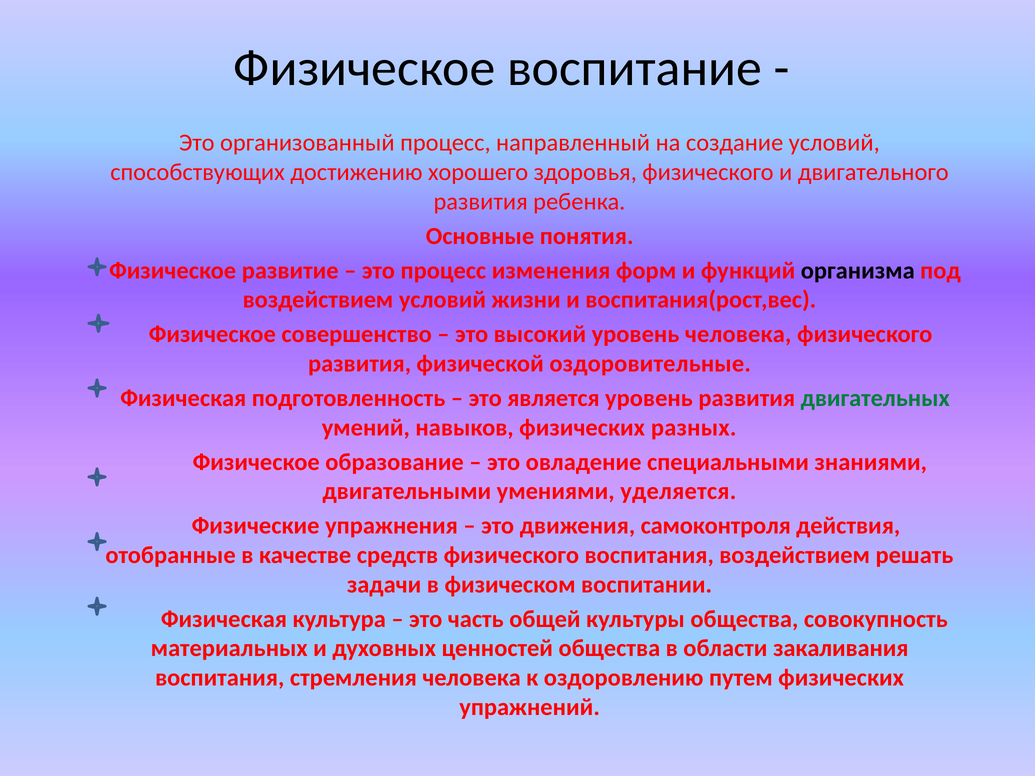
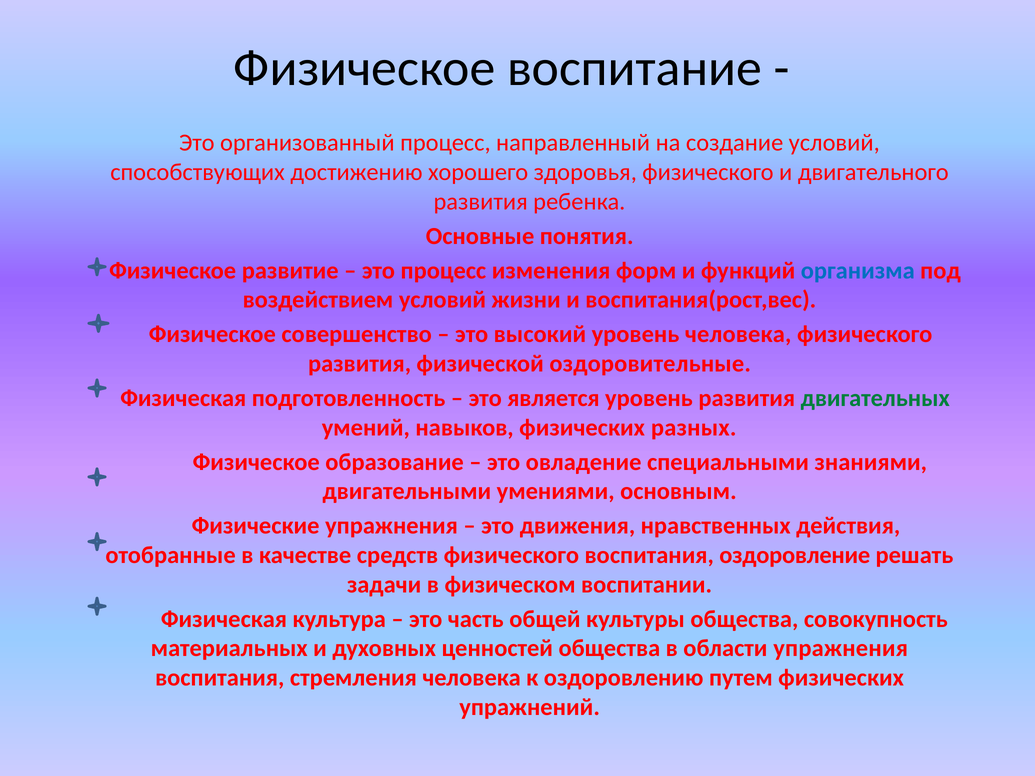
организма colour: black -> blue (858, 271)
уделяется: уделяется -> основным (678, 491)
самоконтроля: самоконтроля -> нравственных (716, 526)
воспитания воздействием: воздействием -> оздоровление (795, 555)
области закаливания: закаливания -> упражнения (841, 649)
